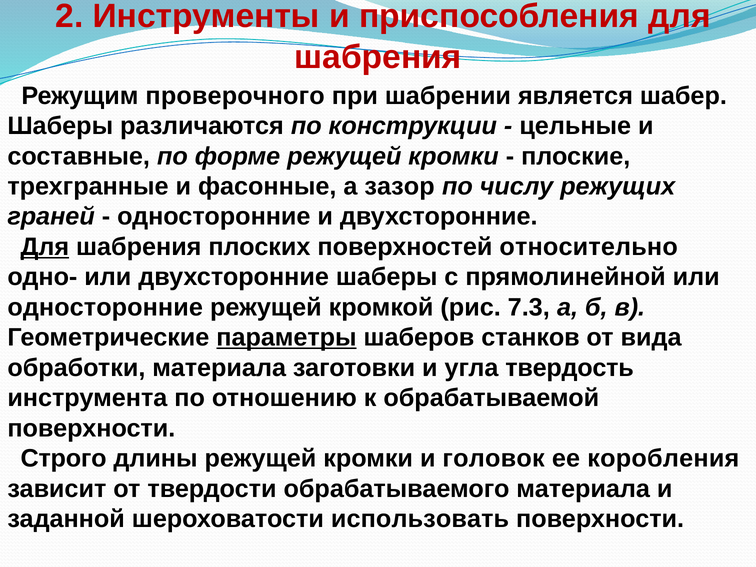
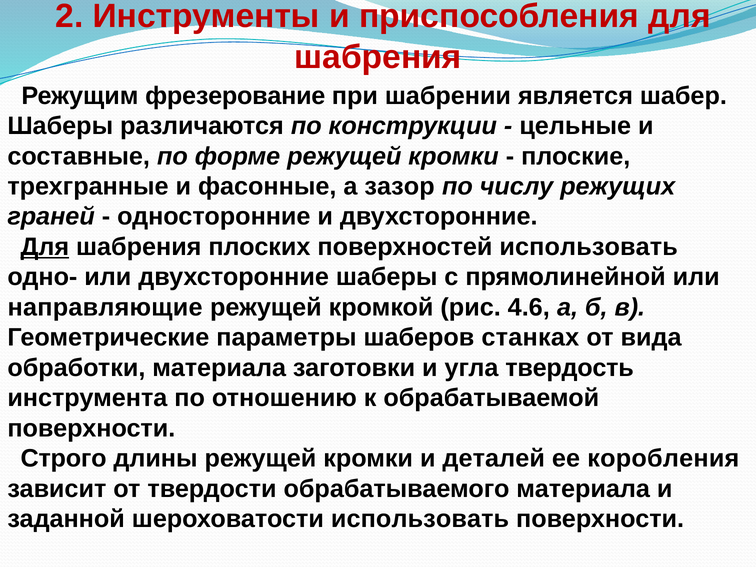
проверочного: проверочного -> фрезерование (235, 96)
поверхностей относительно: относительно -> использовать (589, 247)
односторонние: односторонние -> направляющие (105, 307)
7.3: 7.3 -> 4.6 (529, 307)
параметры underline: present -> none (286, 338)
станков: станков -> станках (530, 338)
головок: головок -> деталей (494, 459)
